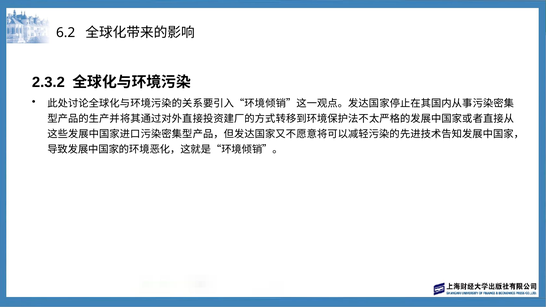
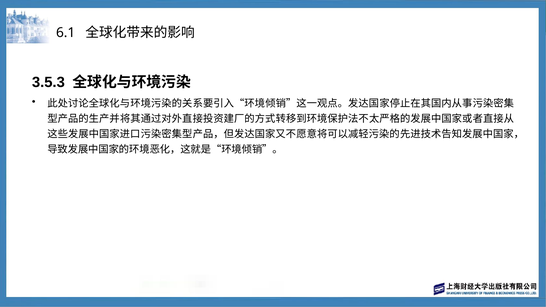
6.2: 6.2 -> 6.1 (66, 33)
2.3.2: 2.3.2 -> 3.5.3 (48, 82)
